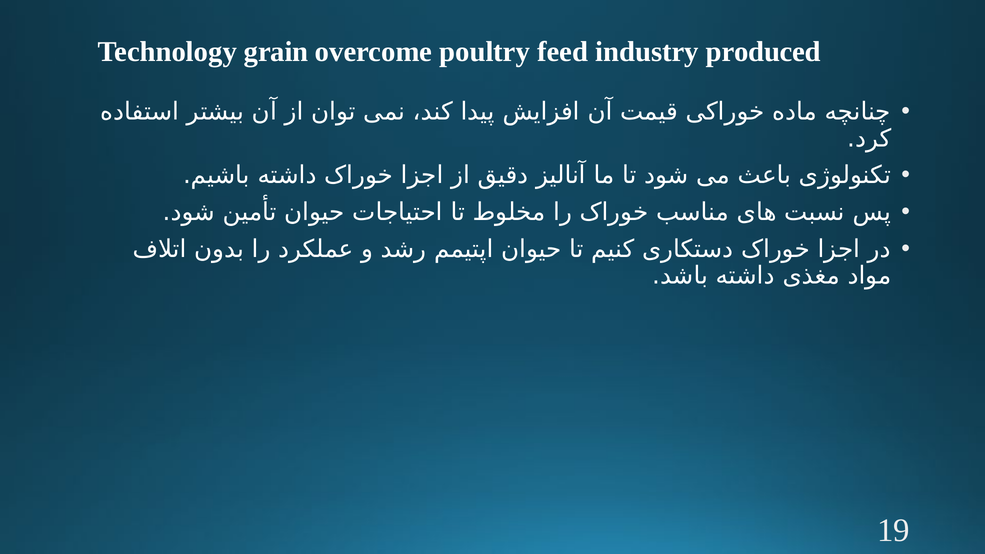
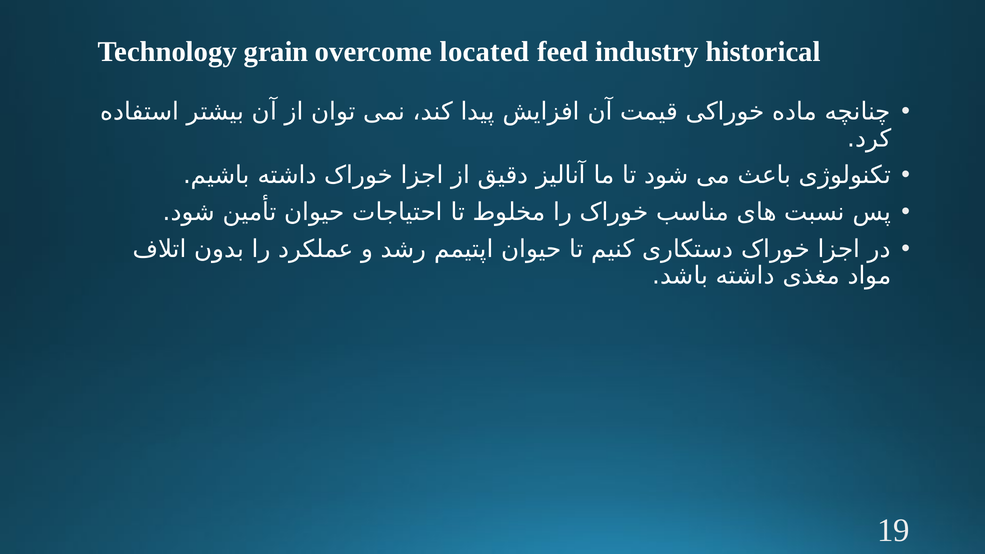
poultry: poultry -> located (485, 52)
produced: produced -> historical (763, 52)
